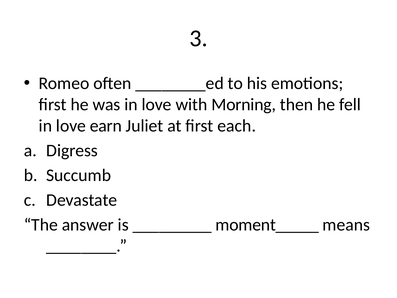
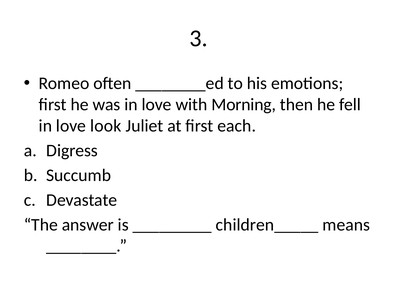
earn: earn -> look (106, 126)
moment_____: moment_____ -> children_____ (267, 224)
